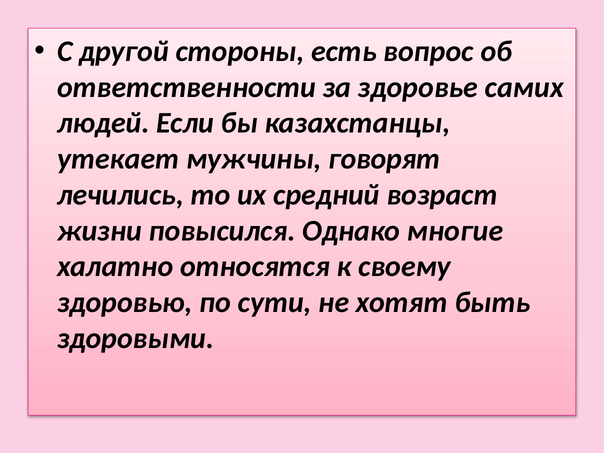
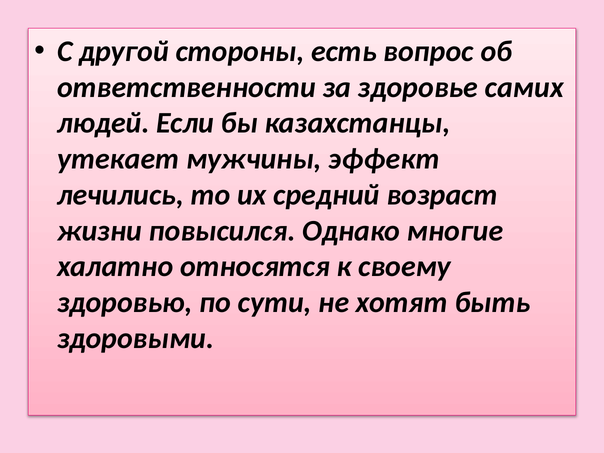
говорят: говорят -> эффект (384, 159)
